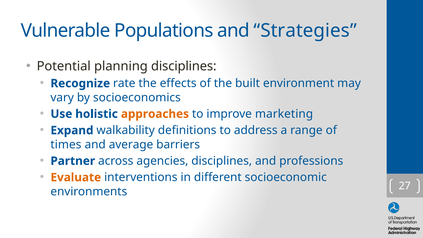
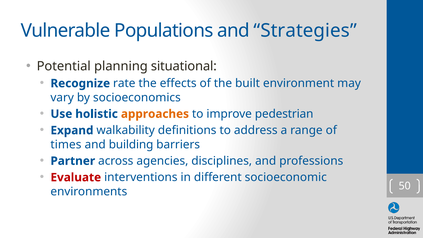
planning disciplines: disciplines -> situational (184, 66)
marketing: marketing -> pedestrian (284, 114)
average: average -> building (131, 144)
Evaluate colour: orange -> red (76, 177)
27: 27 -> 50 (405, 186)
